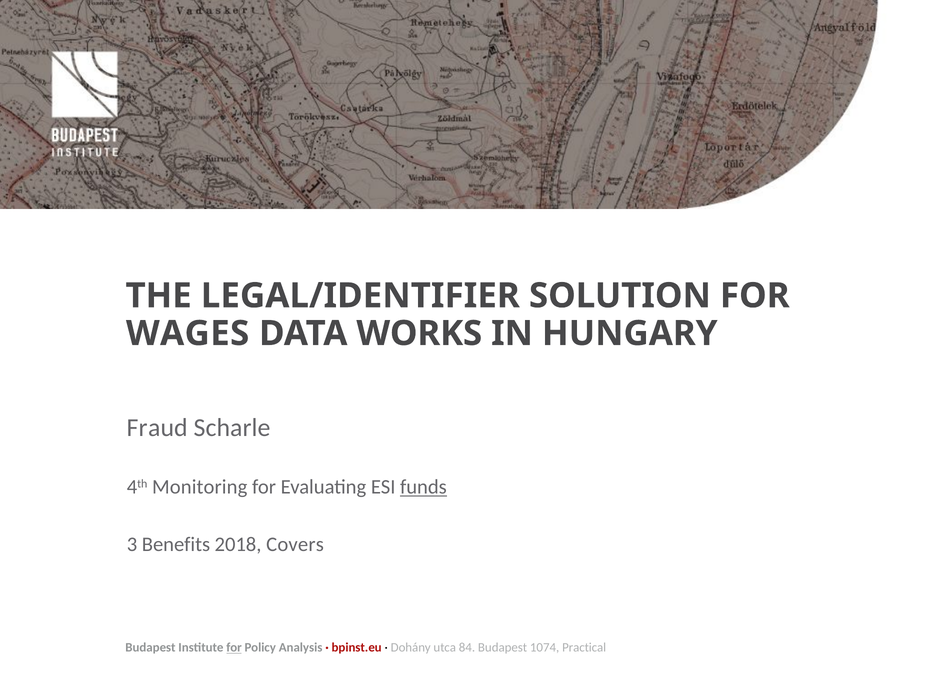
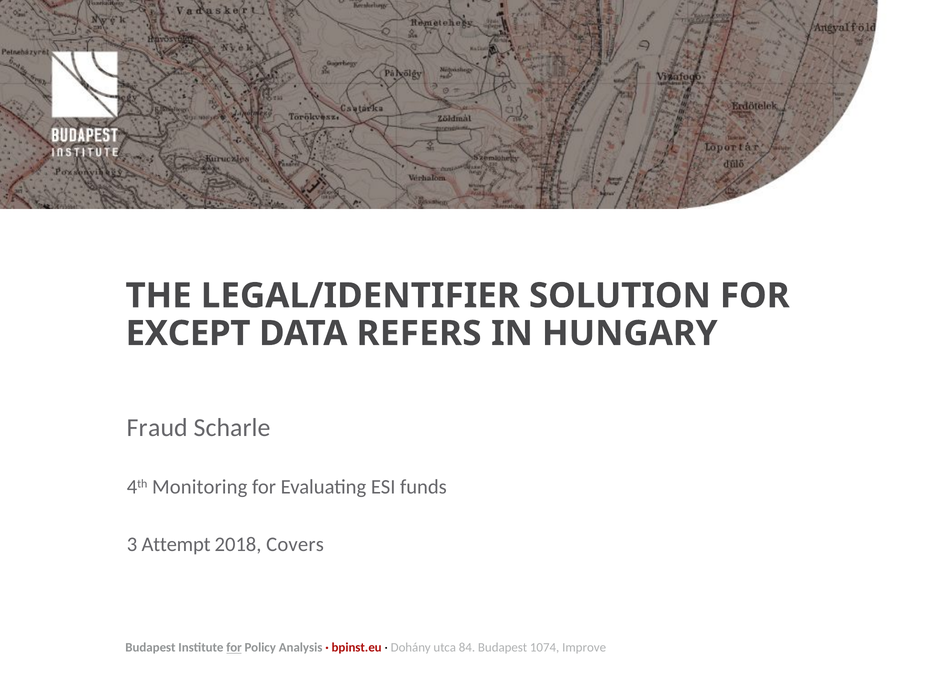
WAGES: WAGES -> EXCEPT (188, 333)
WORKS: WORKS -> REFERS (419, 333)
funds underline: present -> none (423, 487)
Benefits: Benefits -> Attempt (176, 544)
Practical: Practical -> Improve (584, 647)
